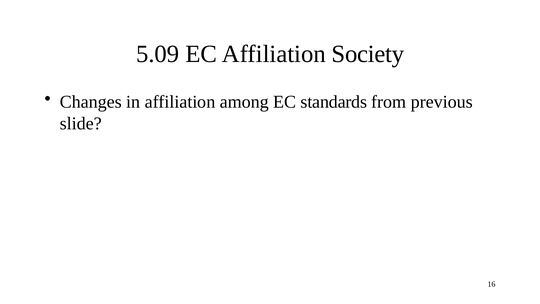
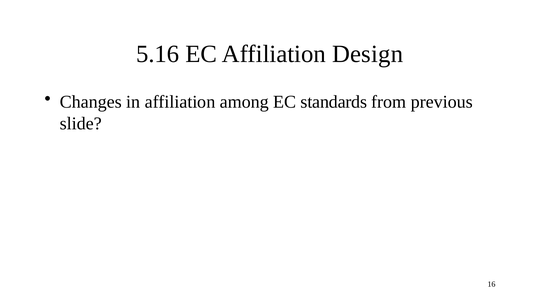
5.09: 5.09 -> 5.16 (158, 54)
Society: Society -> Design (368, 54)
